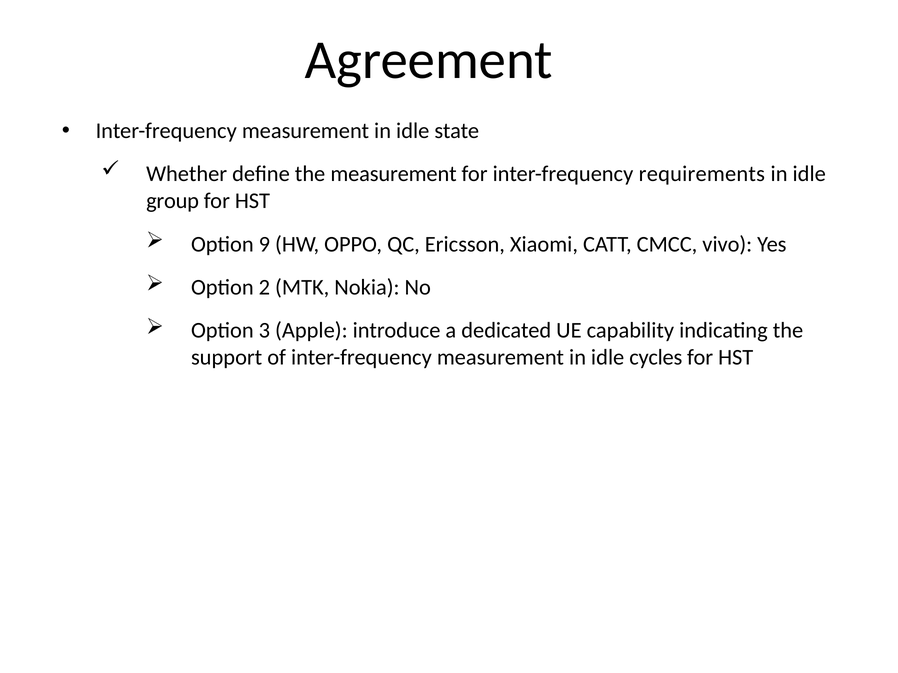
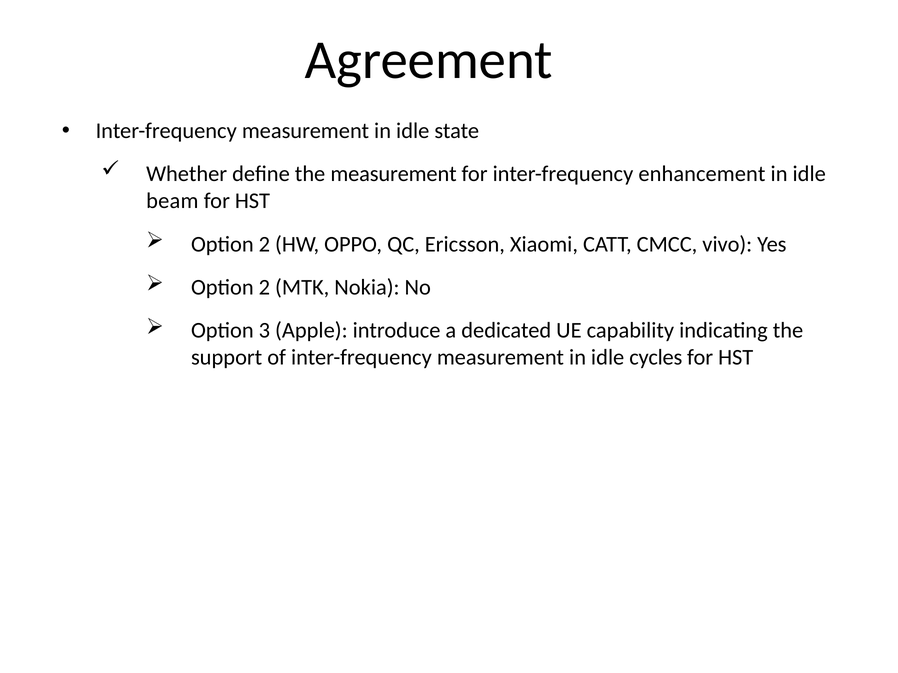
requirements: requirements -> enhancement (702, 174)
group: group -> beam (172, 201)
9: 9 -> 2 (264, 244)
